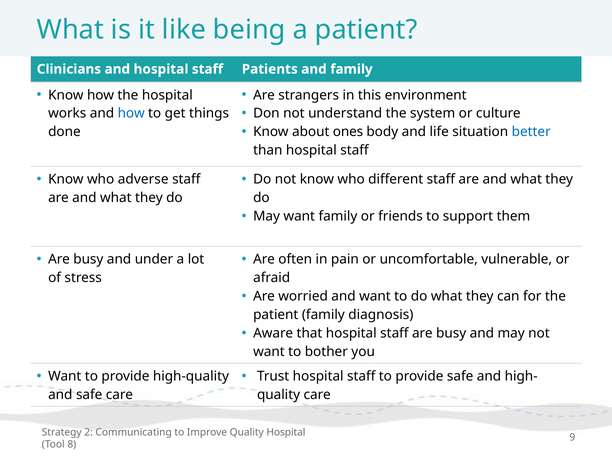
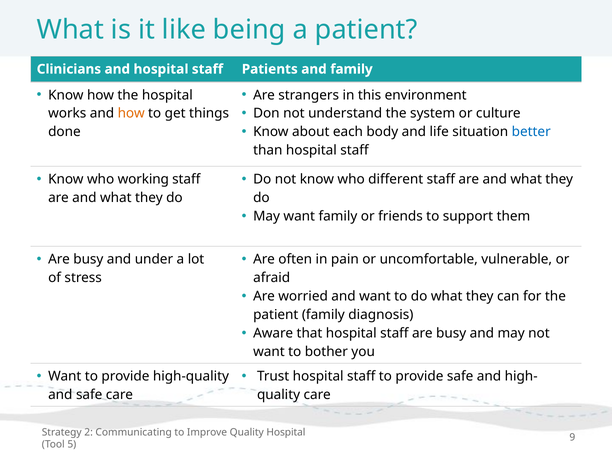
how colour: blue -> orange (131, 114)
ones: ones -> each (348, 132)
adverse: adverse -> working (143, 179)
8: 8 -> 5 (72, 444)
